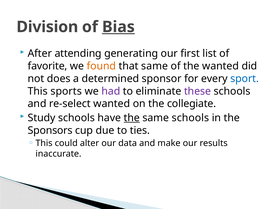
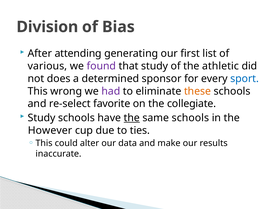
Bias underline: present -> none (118, 27)
favorite: favorite -> various (47, 66)
found colour: orange -> purple (101, 66)
that same: same -> study (155, 66)
the wanted: wanted -> athletic (221, 66)
sports: sports -> wrong (66, 91)
these colour: purple -> orange (198, 91)
re-select wanted: wanted -> favorite (112, 103)
Sponsors: Sponsors -> However (50, 130)
